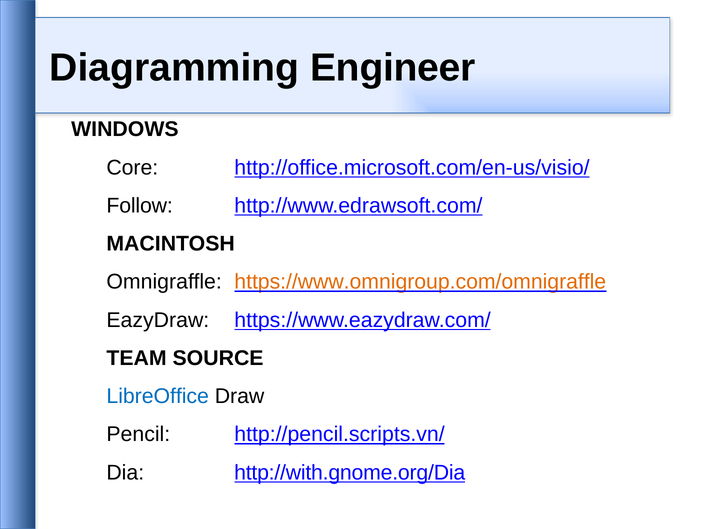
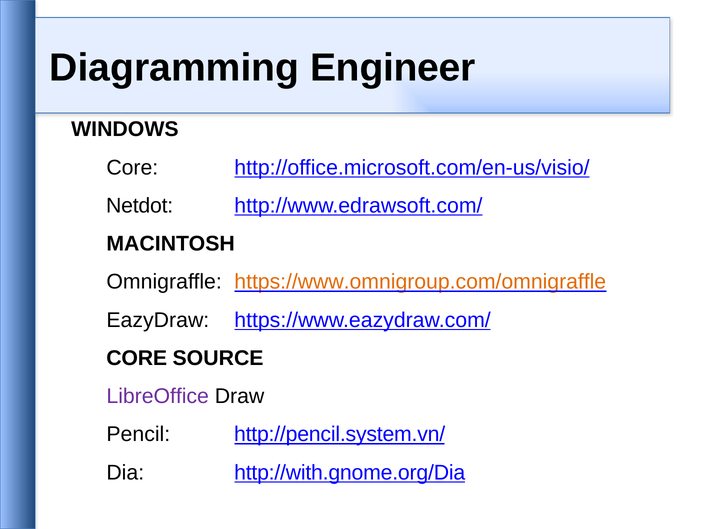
Follow: Follow -> Netdot (140, 206)
TEAM: TEAM -> CORE (137, 358)
LibreOffice colour: blue -> purple (158, 396)
http://pencil.scripts.vn/: http://pencil.scripts.vn/ -> http://pencil.system.vn/ (340, 434)
